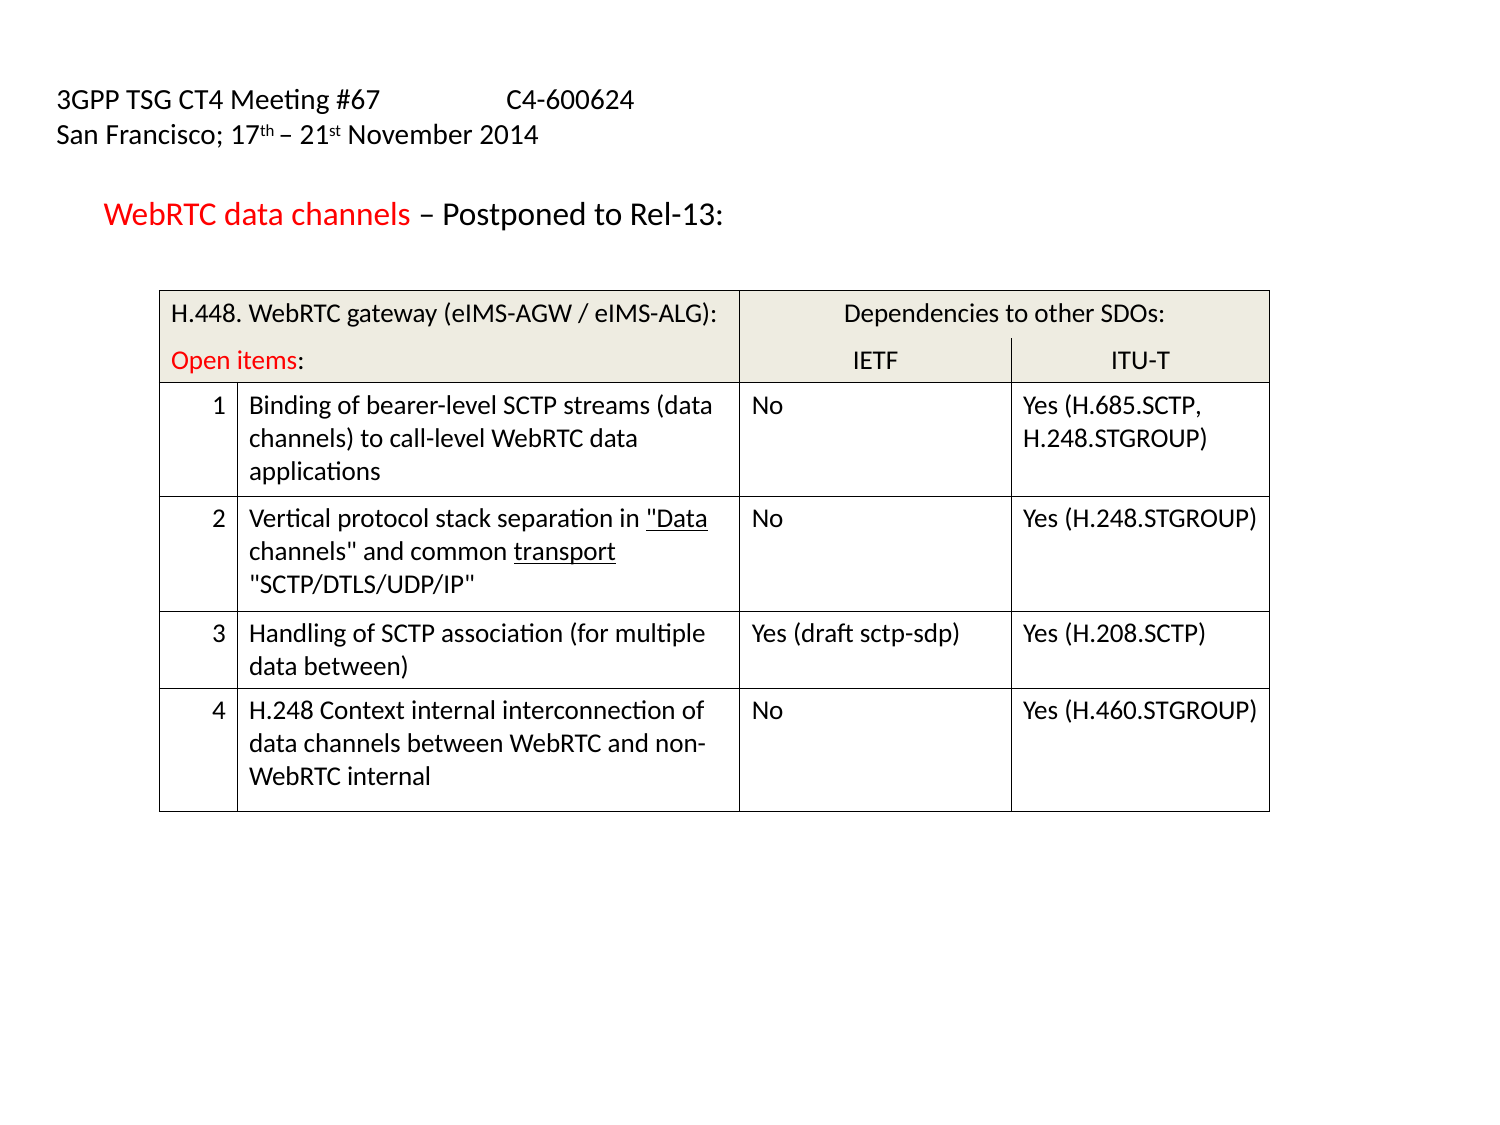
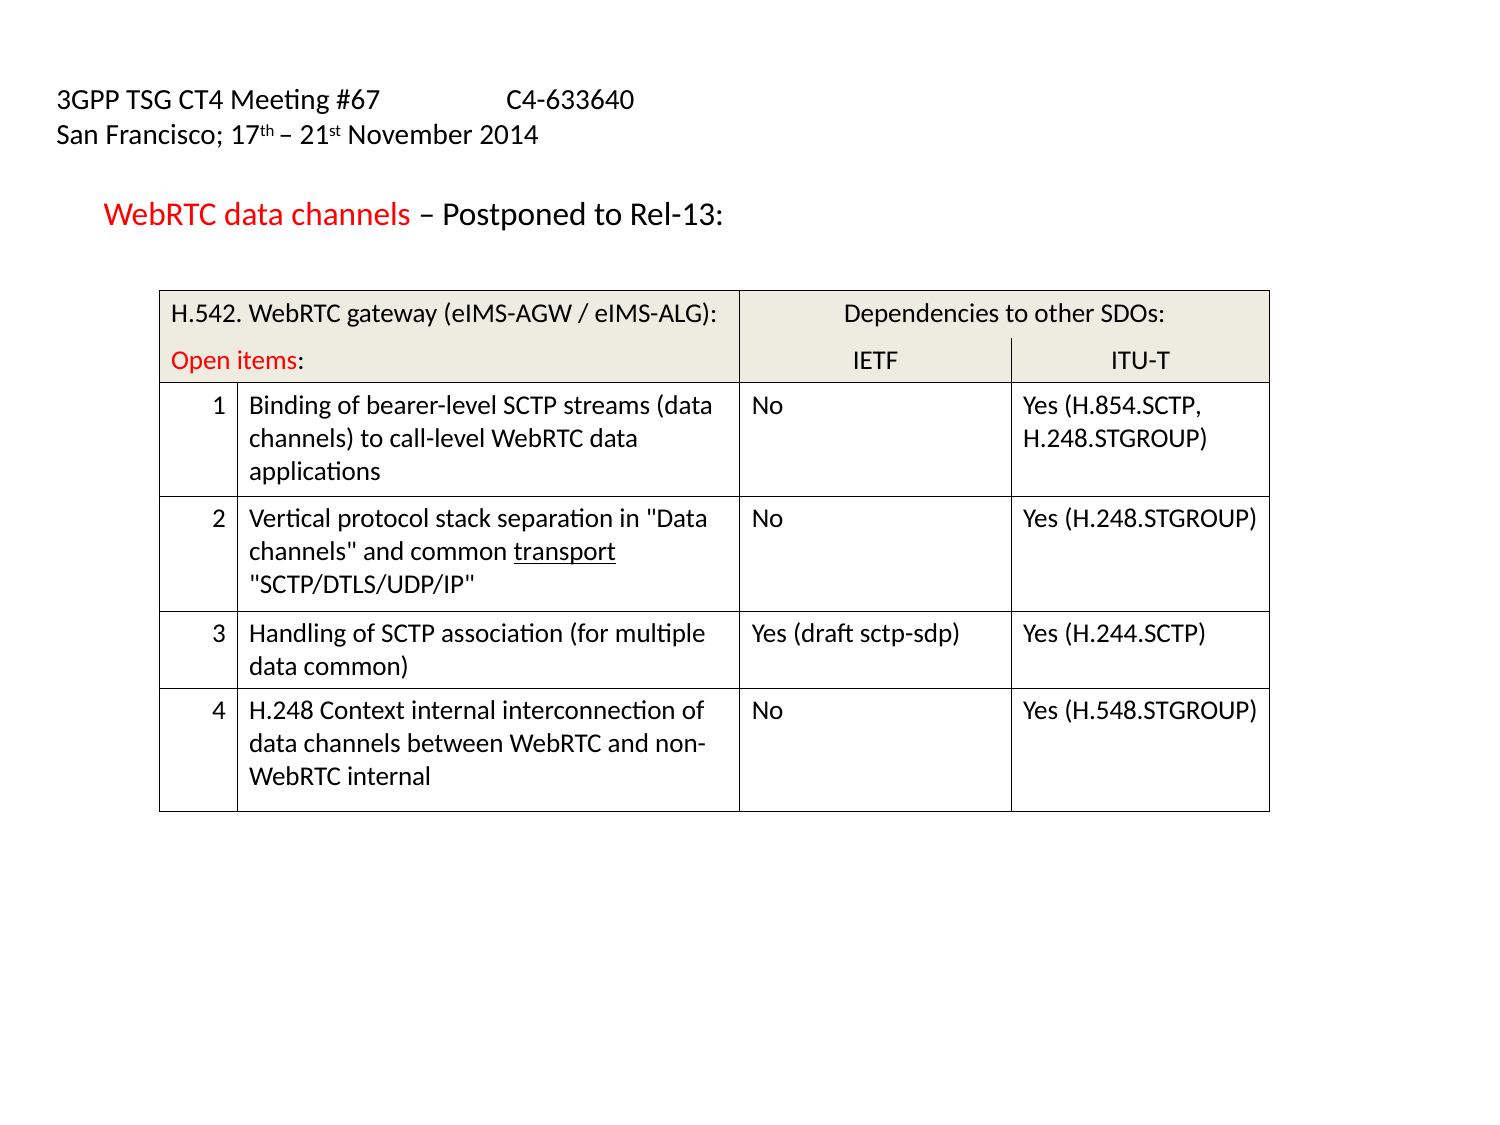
C4-600624: C4-600624 -> C4-633640 (570, 100)
H.448: H.448 -> H.542 (207, 313)
H.685.SCTP: H.685.SCTP -> H.854.SCTP (1133, 405)
Data underline: present -> none (677, 519)
H.208.SCTP: H.208.SCTP -> H.244.SCTP (1135, 634)
data between: between -> common (356, 667)
H.460.STGROUP: H.460.STGROUP -> H.548.STGROUP (1161, 711)
